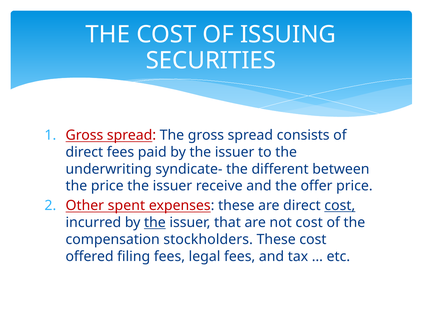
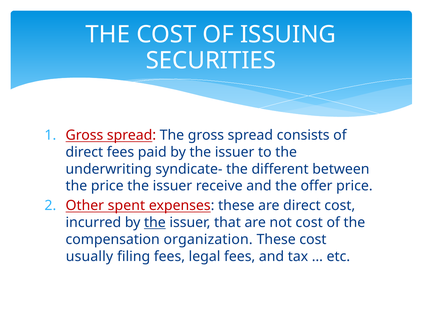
cost underline: present -> none (340, 205)
stockholders: stockholders -> organization (208, 239)
offered: offered -> usually (89, 256)
